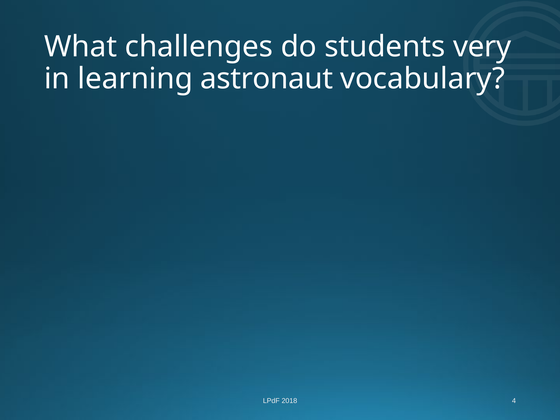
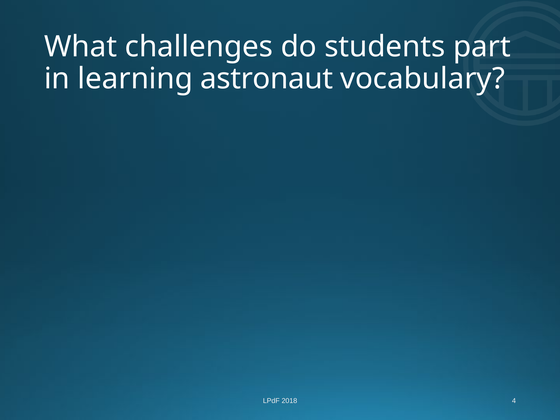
very: very -> part (482, 47)
